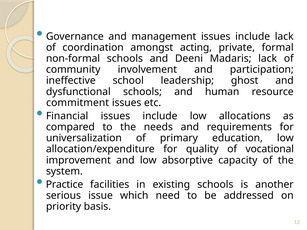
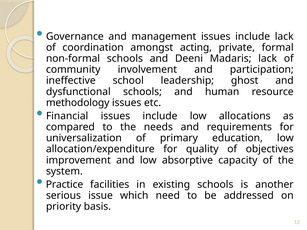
commitment: commitment -> methodology (78, 103)
vocational: vocational -> objectives (270, 149)
